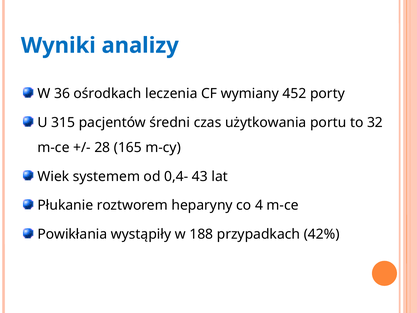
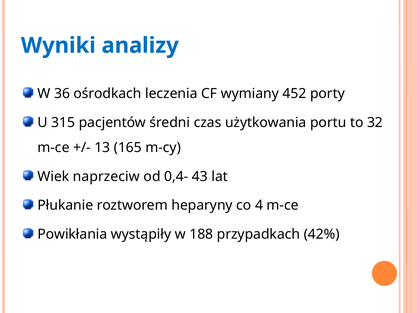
28: 28 -> 13 (102, 147)
systemem: systemem -> naprzeciw (106, 176)
